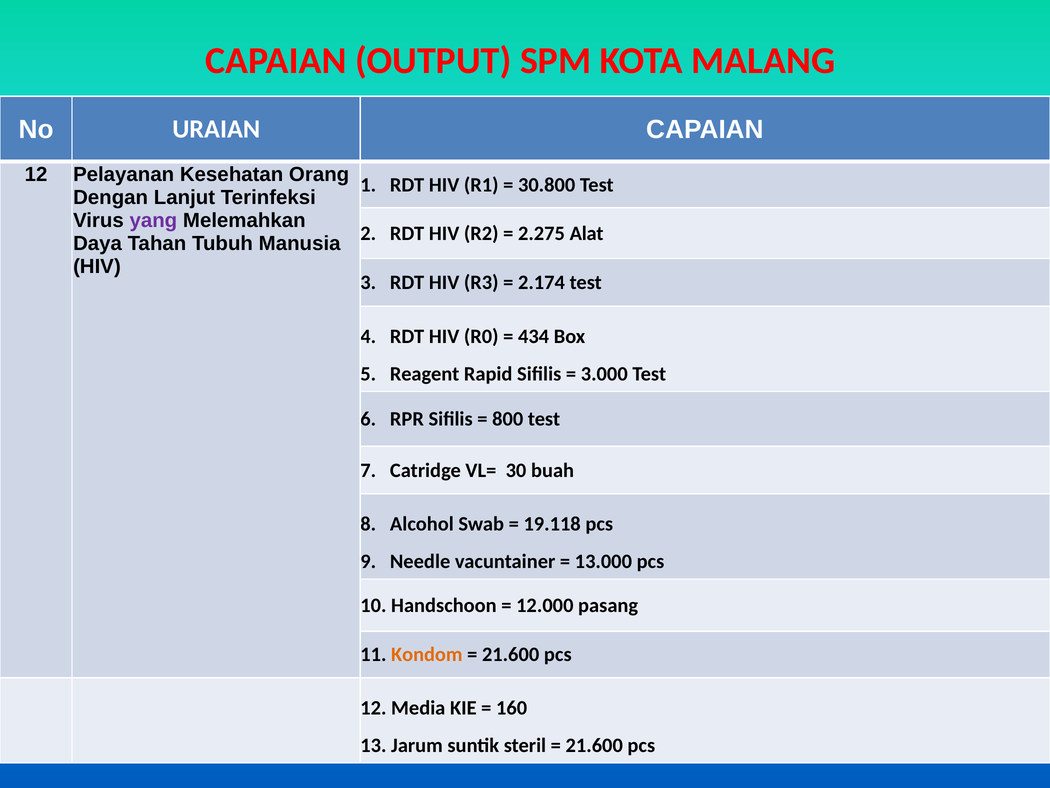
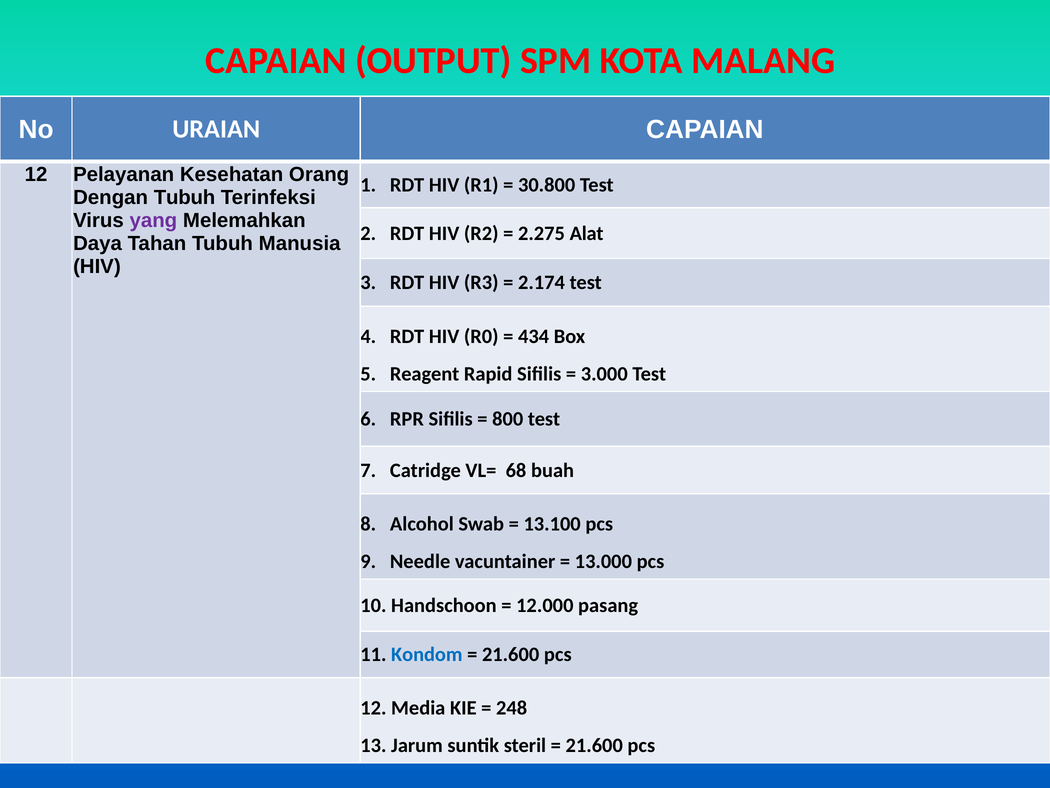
Dengan Lanjut: Lanjut -> Tubuh (185, 197)
30: 30 -> 68 (516, 470)
19.118: 19.118 -> 13.100 (552, 524)
Kondom colour: orange -> blue (427, 654)
160: 160 -> 248 (512, 708)
